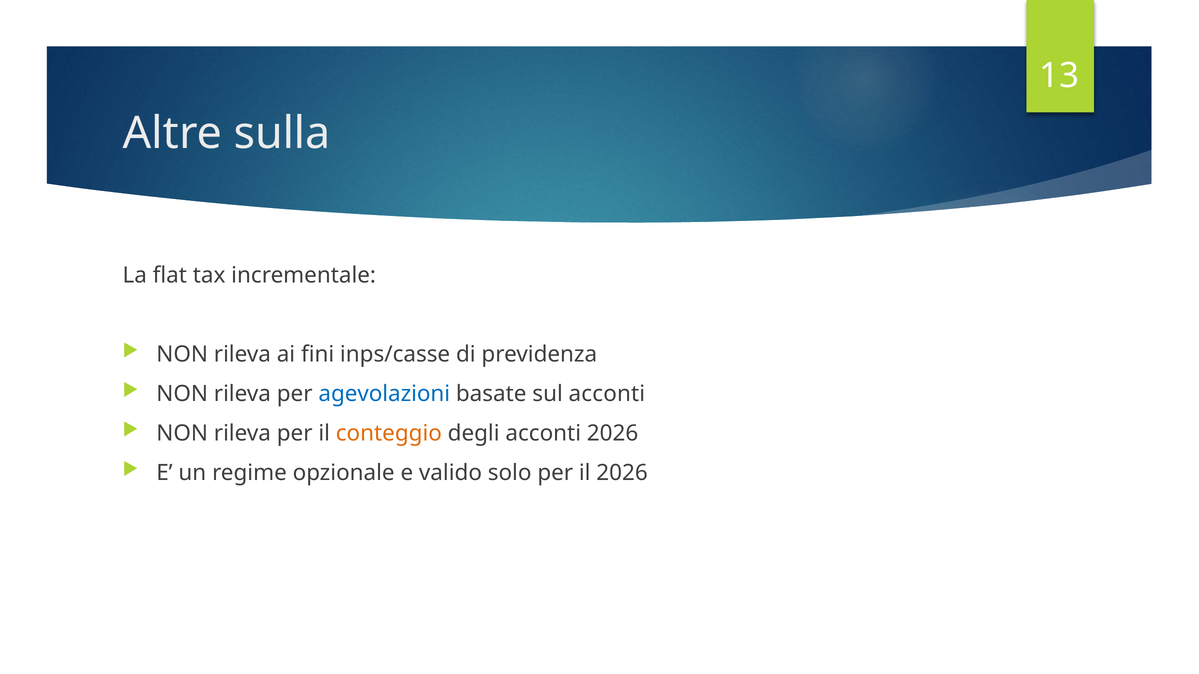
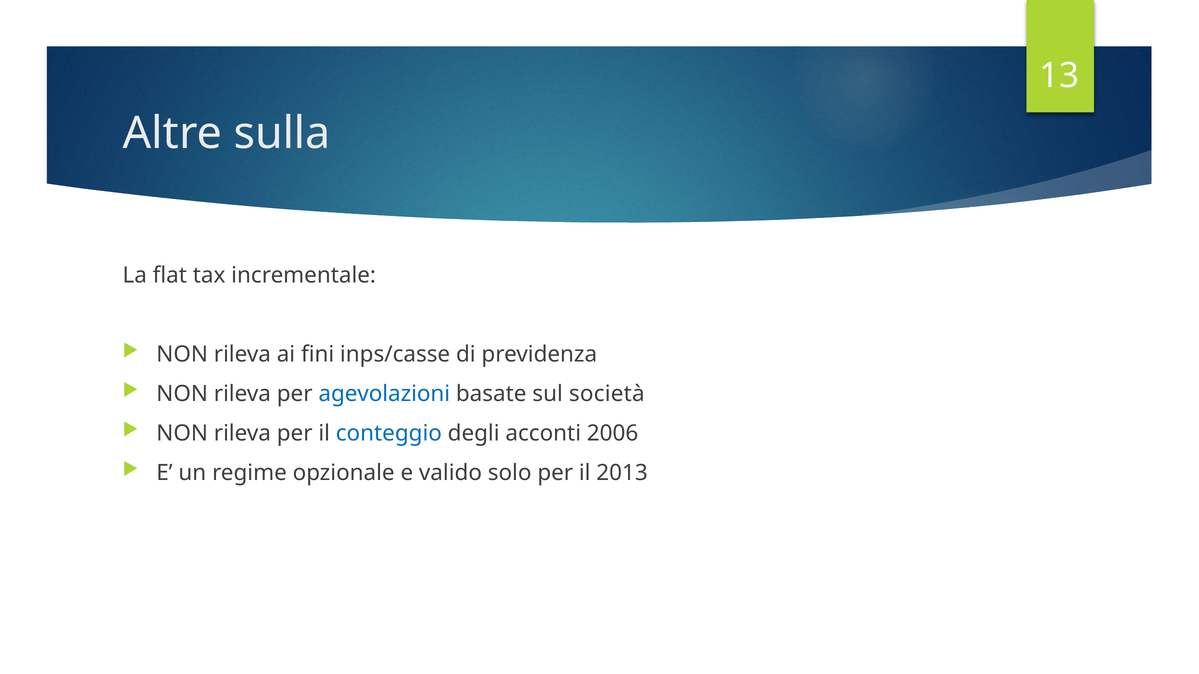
sul acconti: acconti -> società (607, 394)
conteggio colour: orange -> blue (389, 433)
acconti 2026: 2026 -> 2006 (613, 433)
il 2026: 2026 -> 2013 (622, 473)
